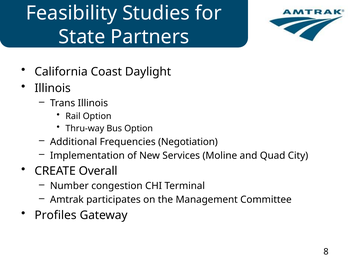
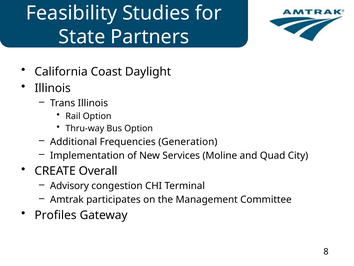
Negotiation: Negotiation -> Generation (188, 142)
Number: Number -> Advisory (69, 186)
